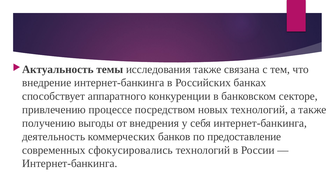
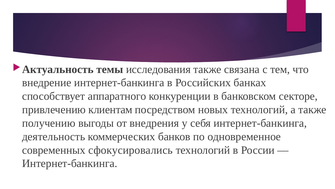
процессе: процессе -> клиентам (110, 109)
предоставление: предоставление -> одновременное (244, 136)
